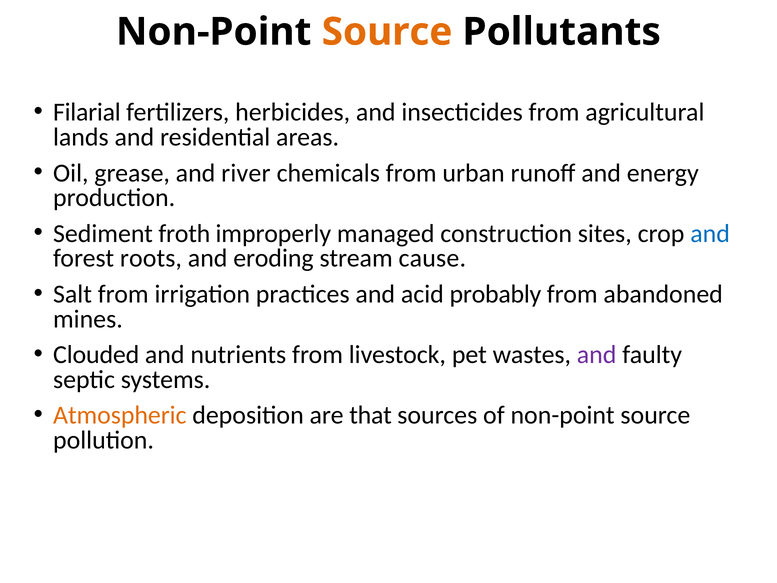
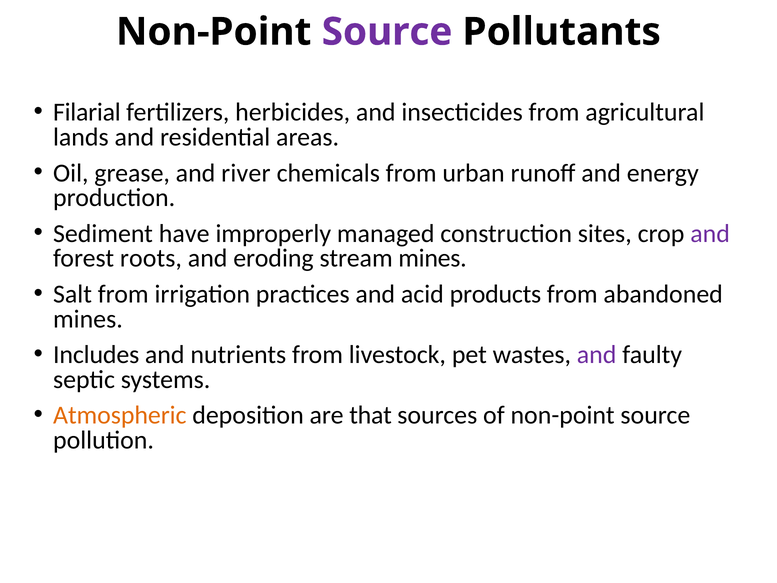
Source colour: orange -> purple (387, 32)
froth: froth -> have (184, 233)
and colour: blue -> purple (710, 233)
stream cause: cause -> mines (433, 258)
probably: probably -> products (495, 294)
Clouded: Clouded -> Includes (96, 354)
